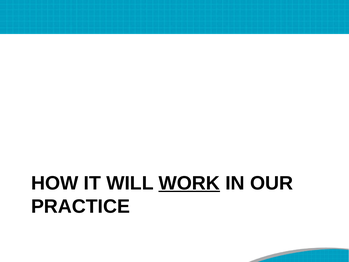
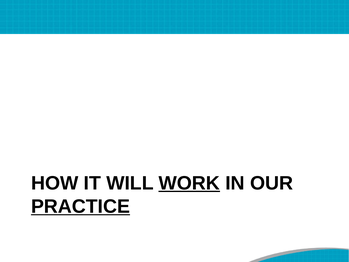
PRACTICE underline: none -> present (81, 206)
